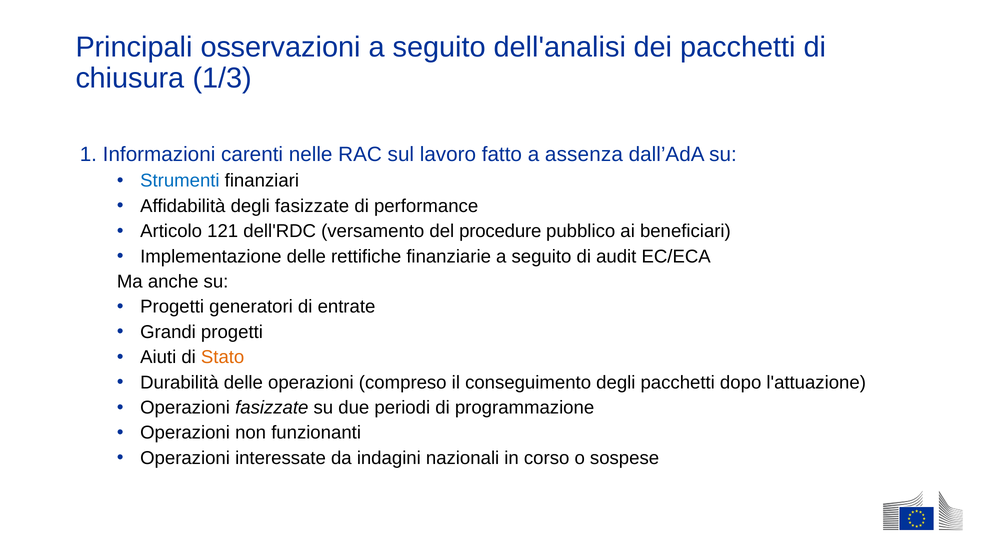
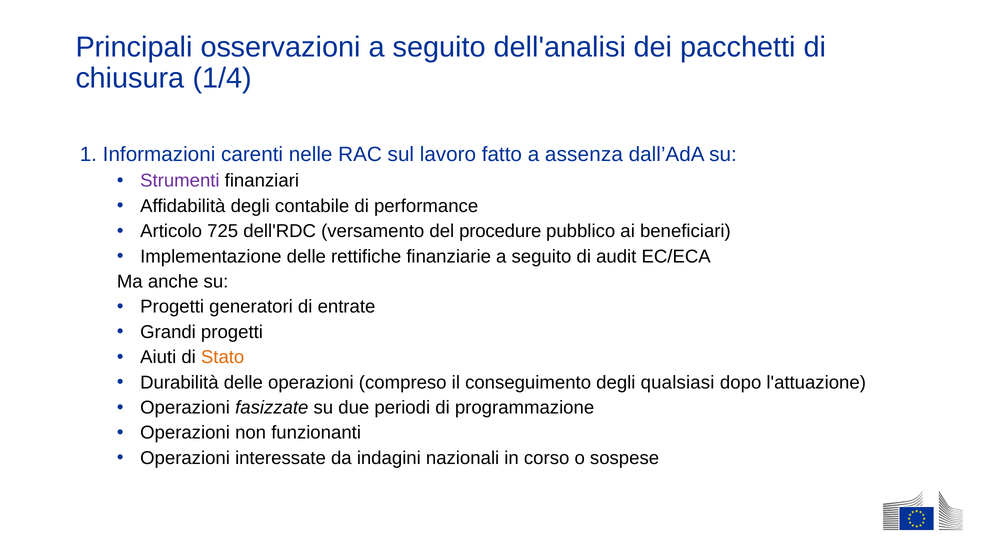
1/3: 1/3 -> 1/4 (222, 78)
Strumenti colour: blue -> purple (180, 181)
degli fasizzate: fasizzate -> contabile (312, 206)
121: 121 -> 725 (223, 231)
degli pacchetti: pacchetti -> qualsiasi (678, 383)
